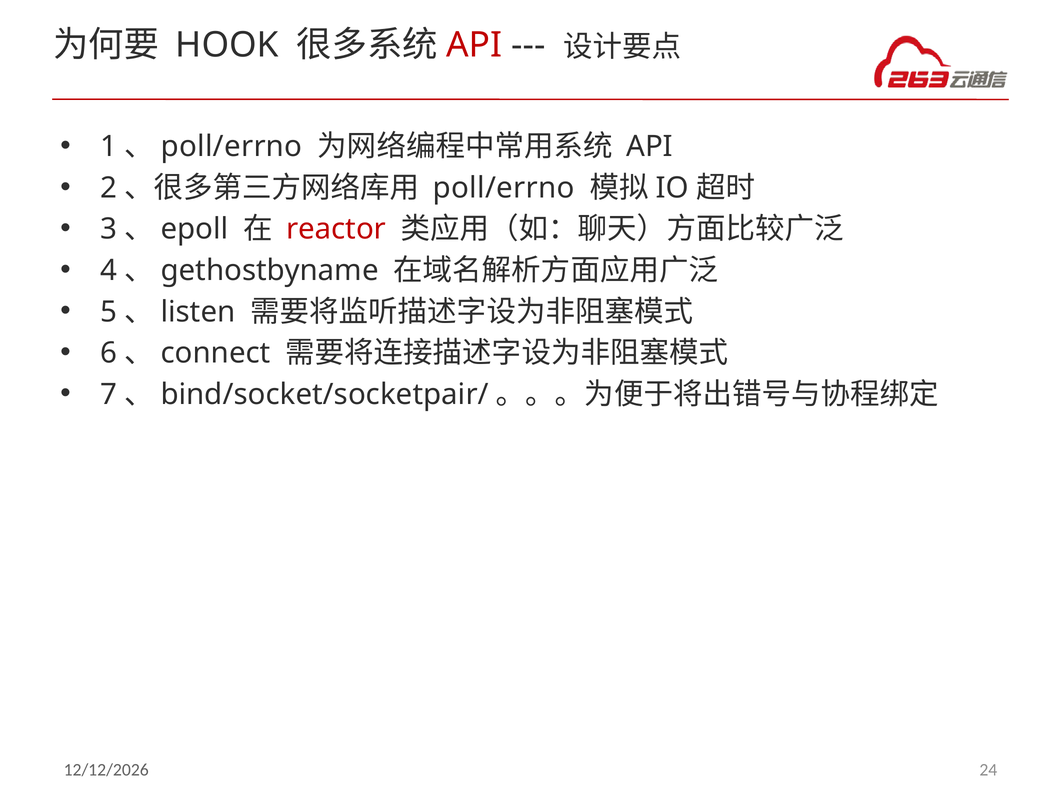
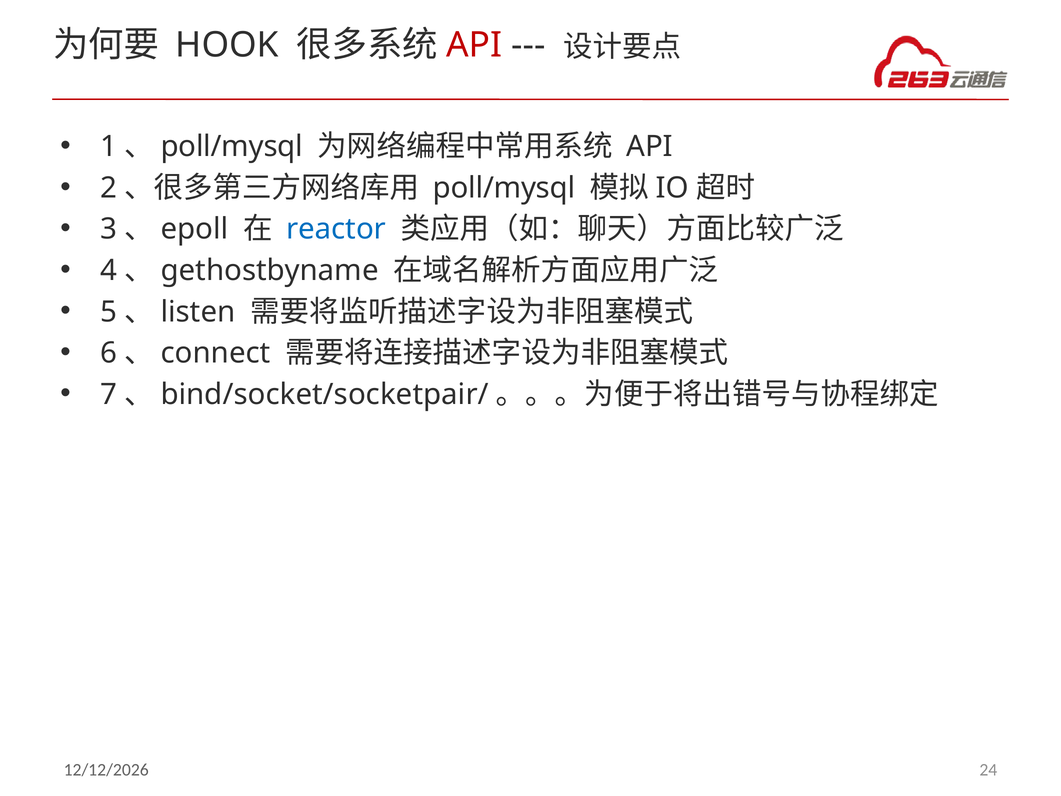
poll/errno: poll/errno -> poll/mysql (232, 147)
poll/errno: poll/errno -> poll/mysql (504, 188)
reactor colour: red -> blue (336, 229)
